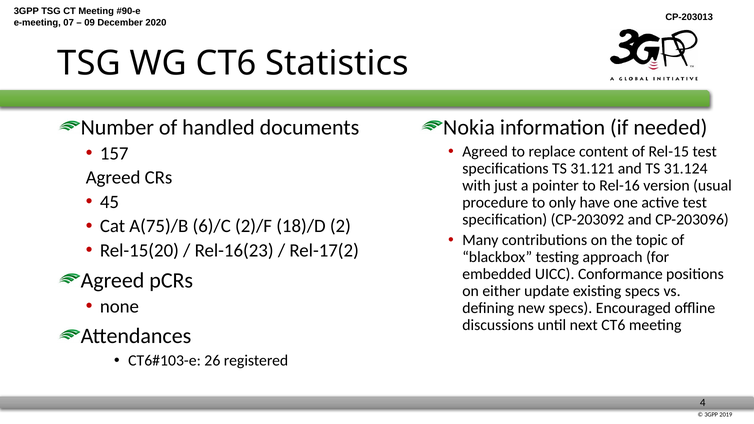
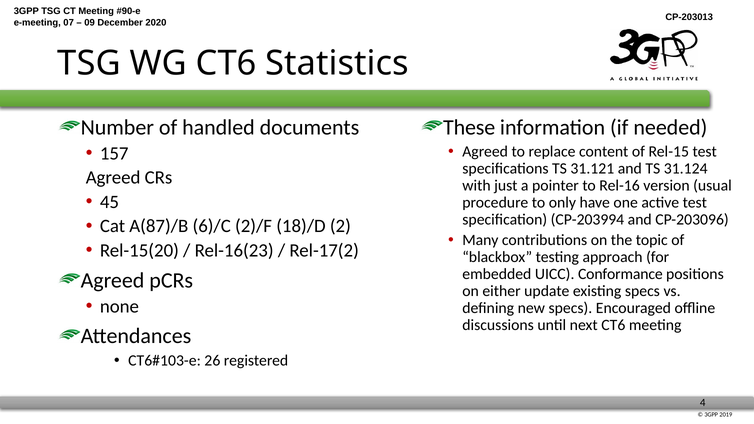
Nokia: Nokia -> These (469, 127)
CP-203092: CP-203092 -> CP-203994 (587, 219)
A(75)/B: A(75)/B -> A(87)/B (159, 226)
